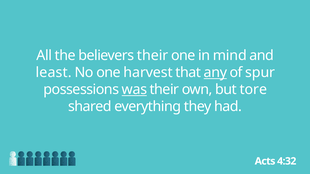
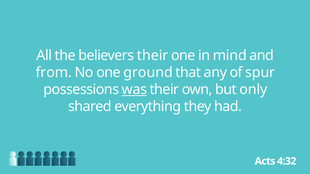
least: least -> from (54, 73)
harvest: harvest -> ground (148, 73)
any underline: present -> none (215, 73)
tore: tore -> only (253, 90)
